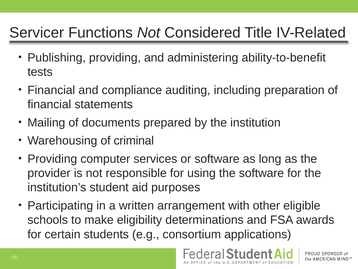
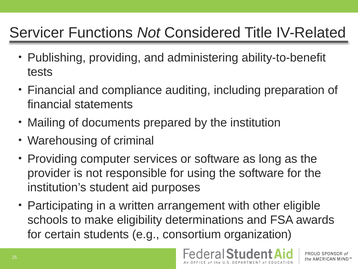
applications: applications -> organization (258, 234)
